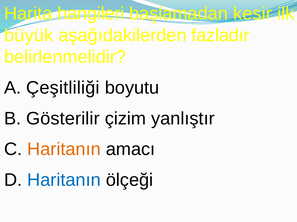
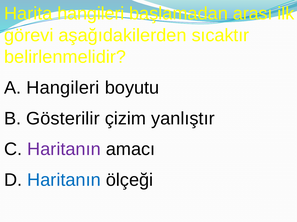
kesir: kesir -> arası (253, 14)
büyük: büyük -> görevi (29, 35)
fazladır: fazladır -> sıcaktır (220, 35)
A Çeşitliliği: Çeşitliliği -> Hangileri (63, 88)
Haritanın colour: orange -> purple (64, 150)
